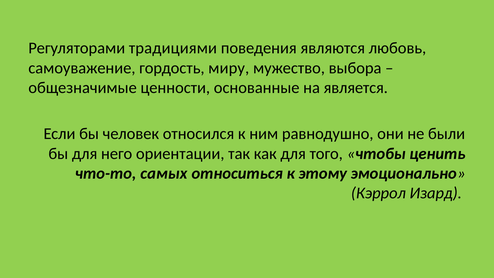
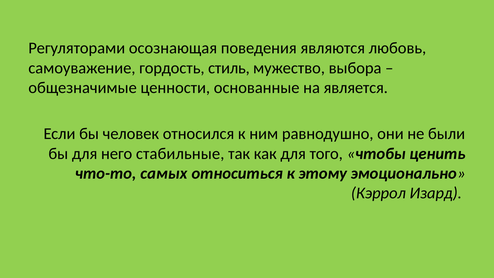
традициями: традициями -> осознающая (173, 48)
миру: миру -> стиль (229, 68)
ориентации: ориентации -> стабильные (180, 154)
